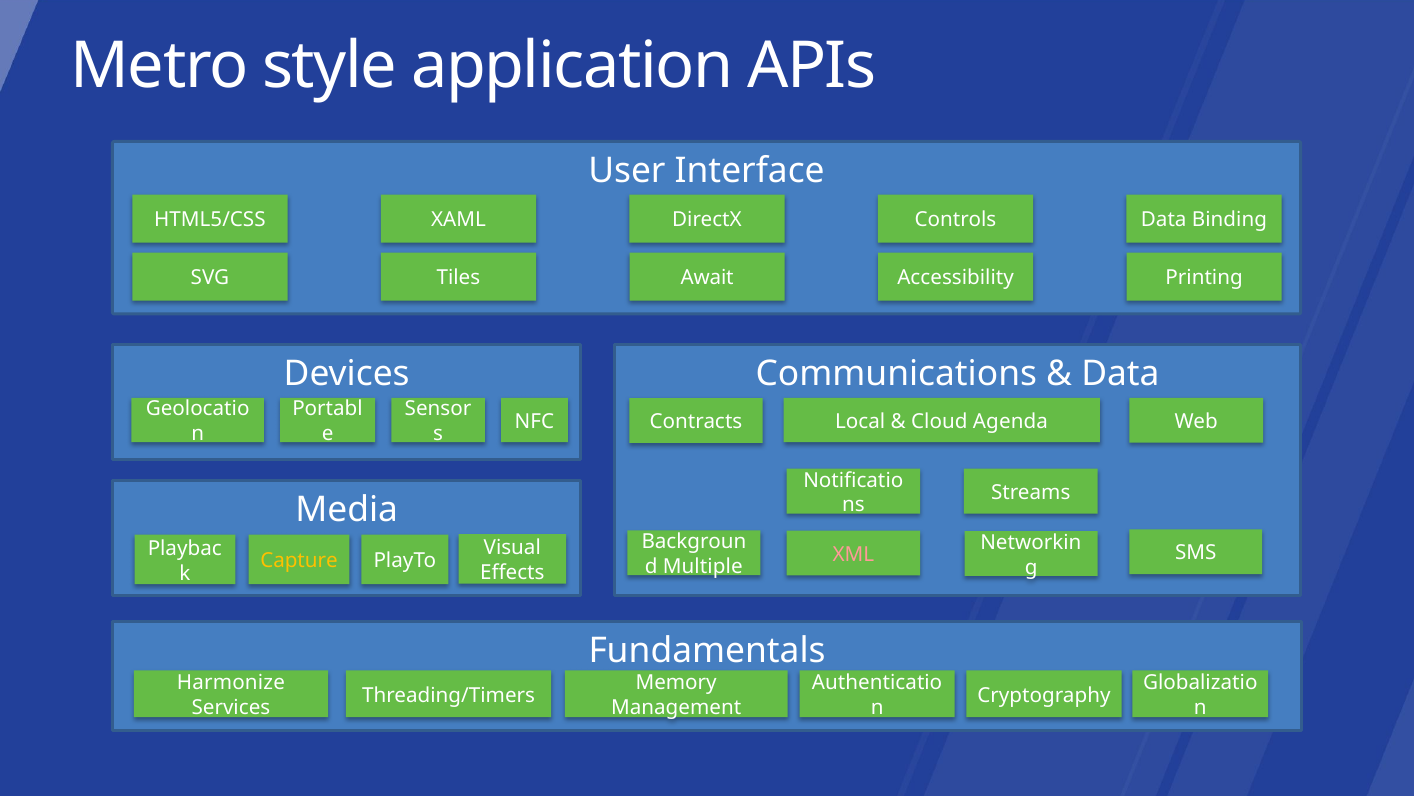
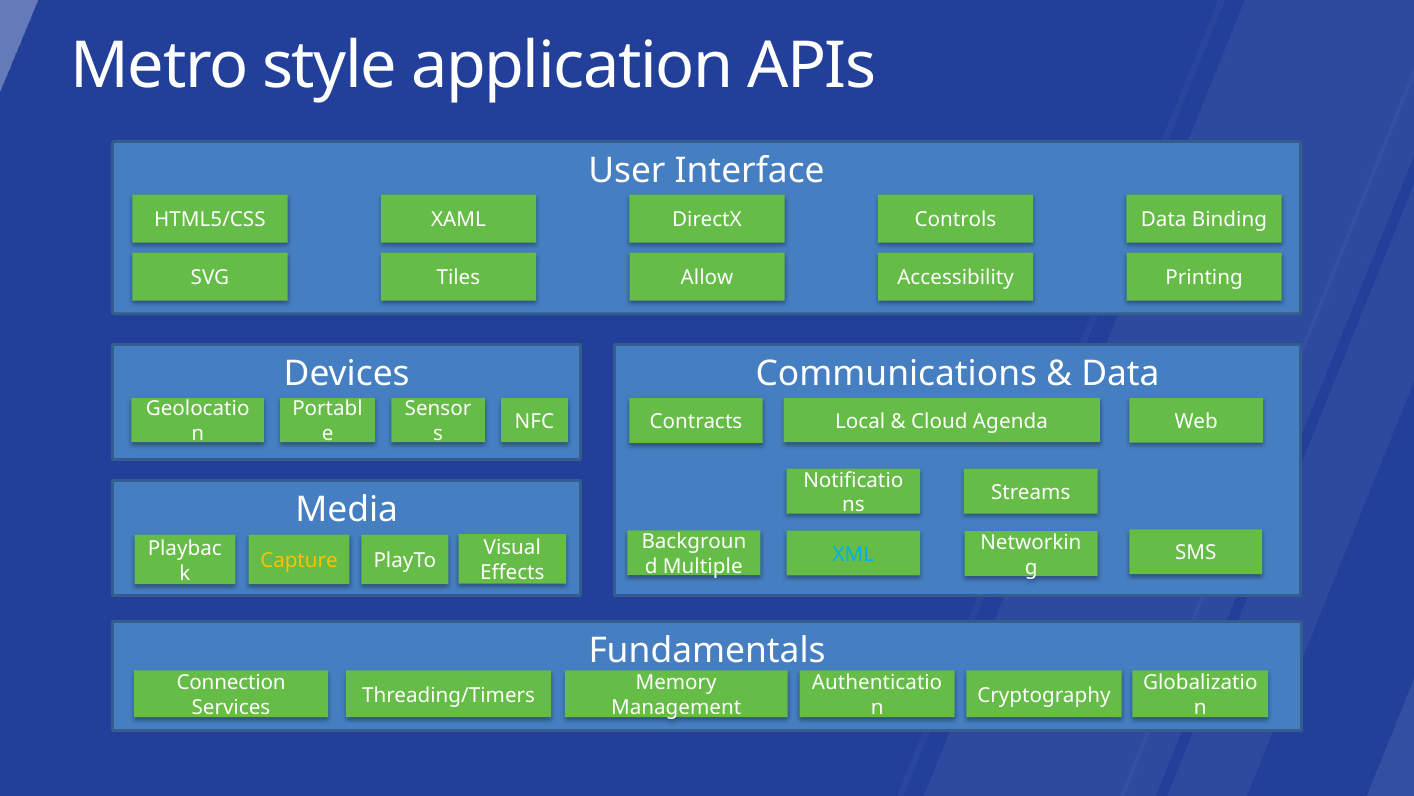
Await: Await -> Allow (707, 278)
XML colour: pink -> light blue (853, 554)
Harmonize: Harmonize -> Connection (231, 682)
